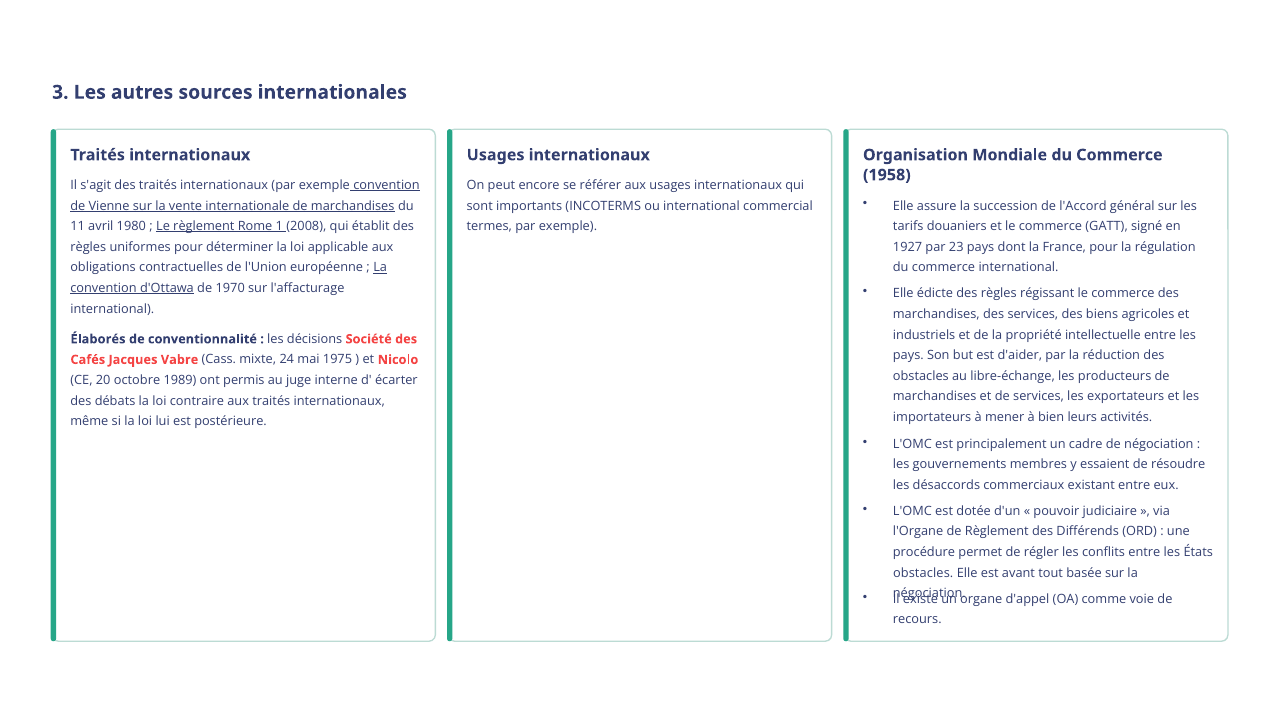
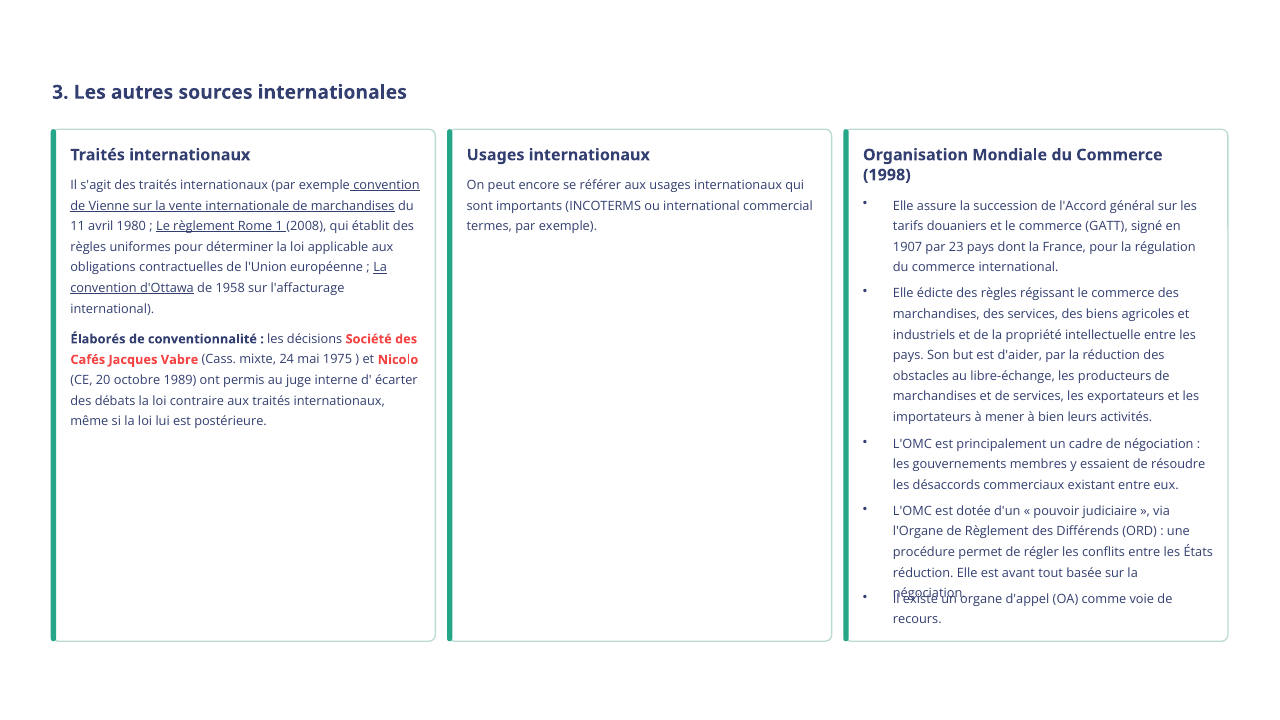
1958: 1958 -> 1998 (887, 175)
1927: 1927 -> 1907 (908, 247)
1970: 1970 -> 1958 (230, 288)
obstacles: obstacles -> réduction (923, 573)
